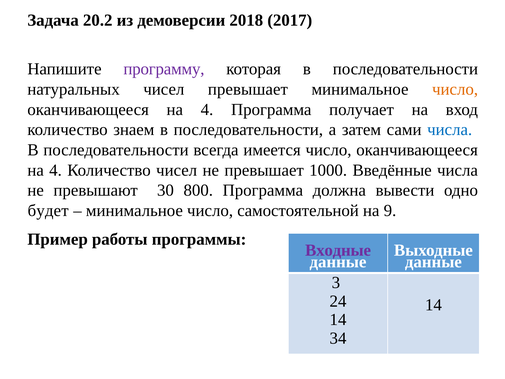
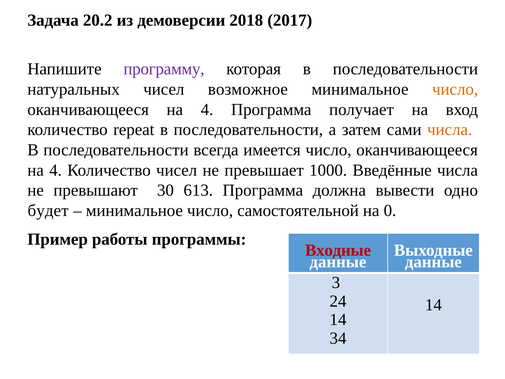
чисел превышает: превышает -> возможное (248, 89)
знаем: знаем -> repeat (134, 130)
числа colour: blue -> orange (450, 130)
800: 800 -> 613 (198, 190)
9: 9 -> 0 (390, 210)
Входные colour: purple -> red (338, 250)
